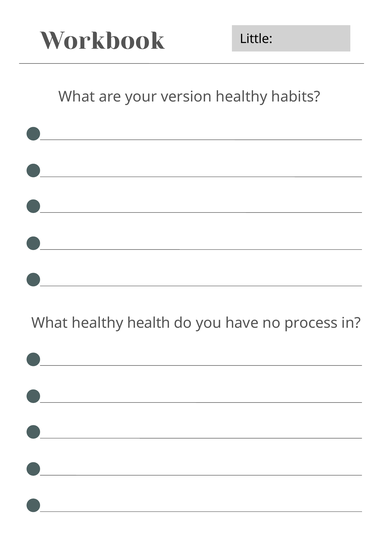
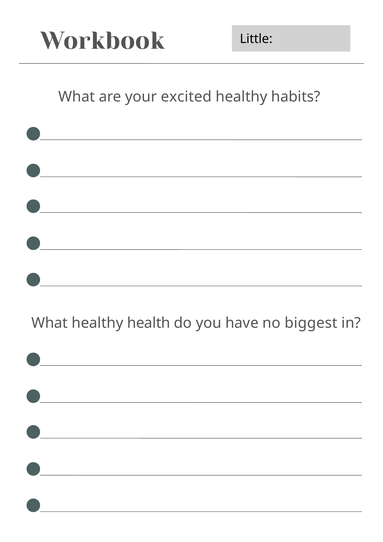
version: version -> excited (186, 97)
process: process -> biggest (311, 323)
